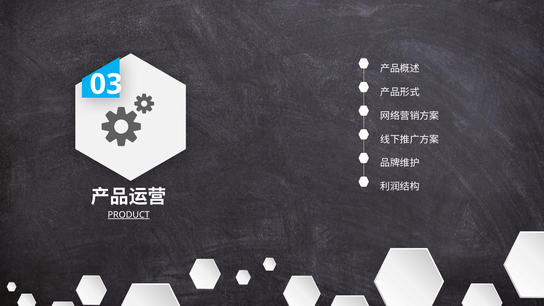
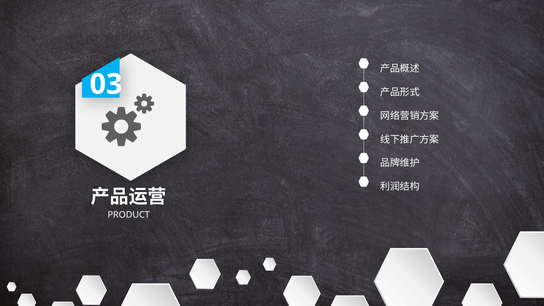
PRODUCT underline: present -> none (129, 215)
